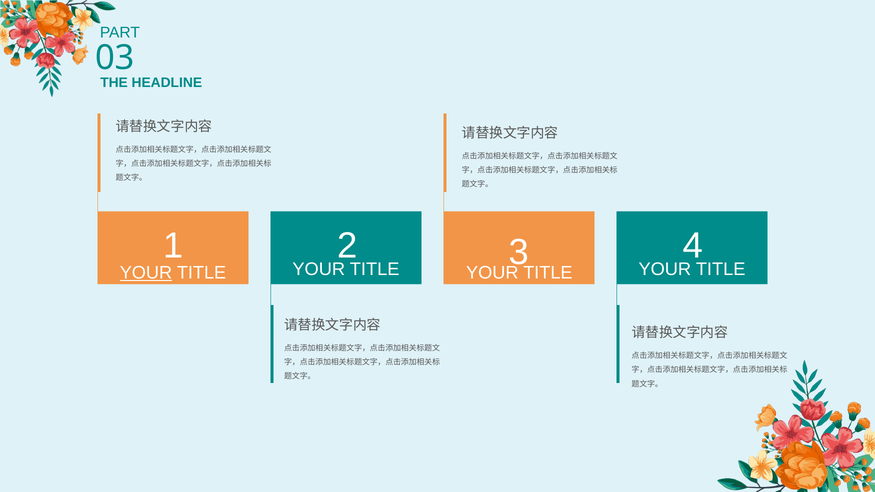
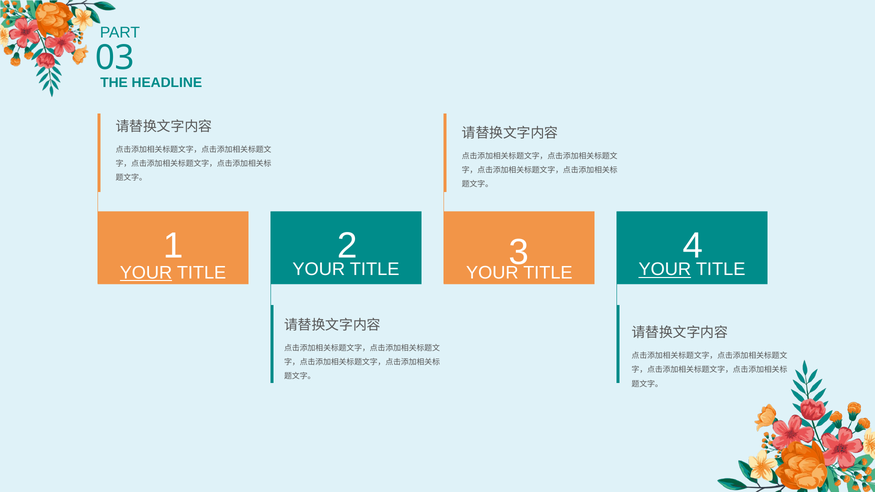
YOUR underline: none -> present (665, 270)
